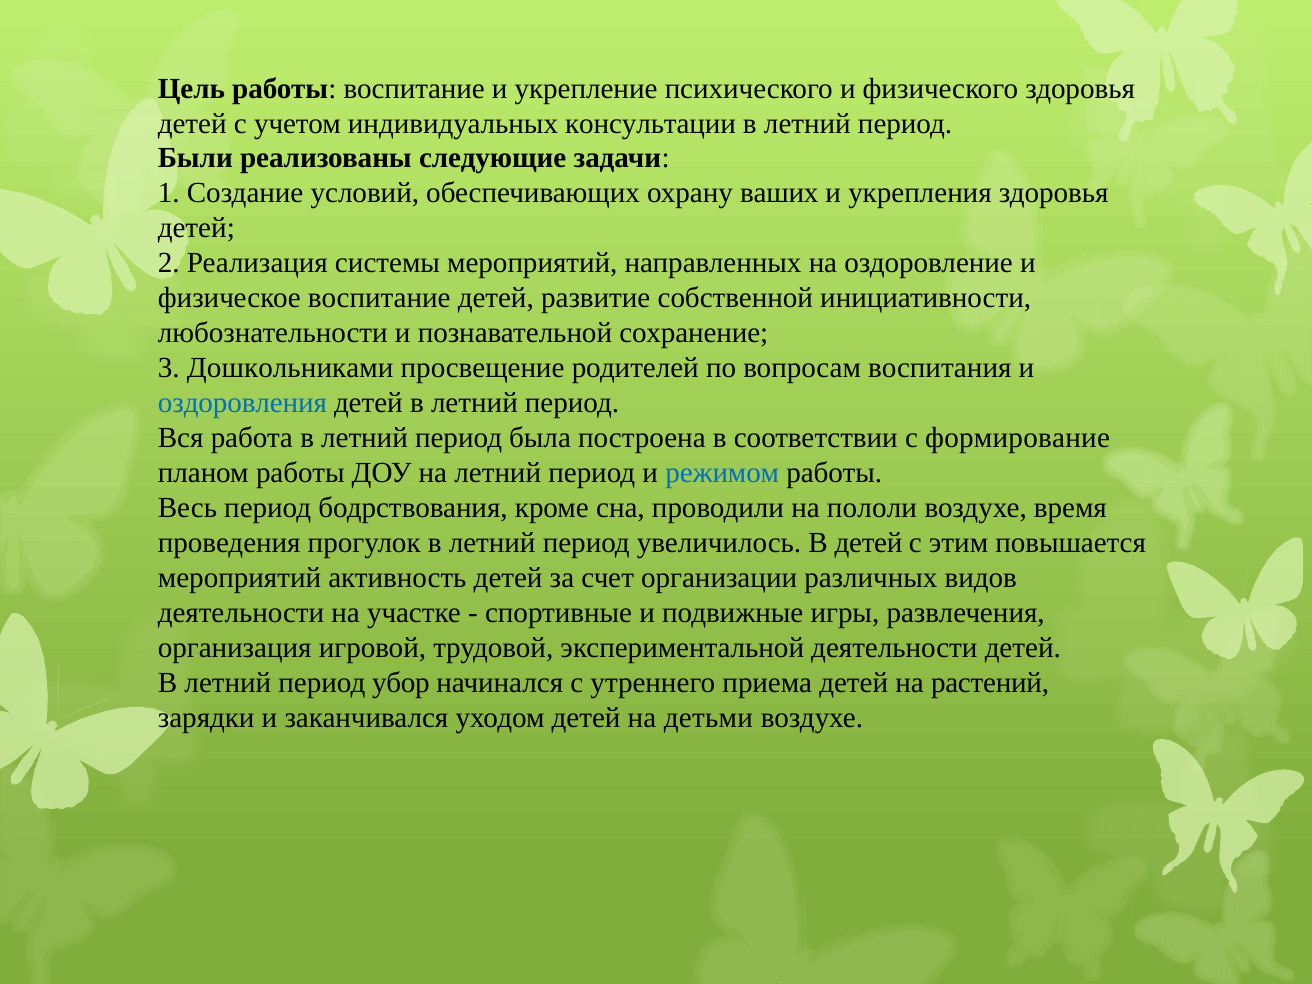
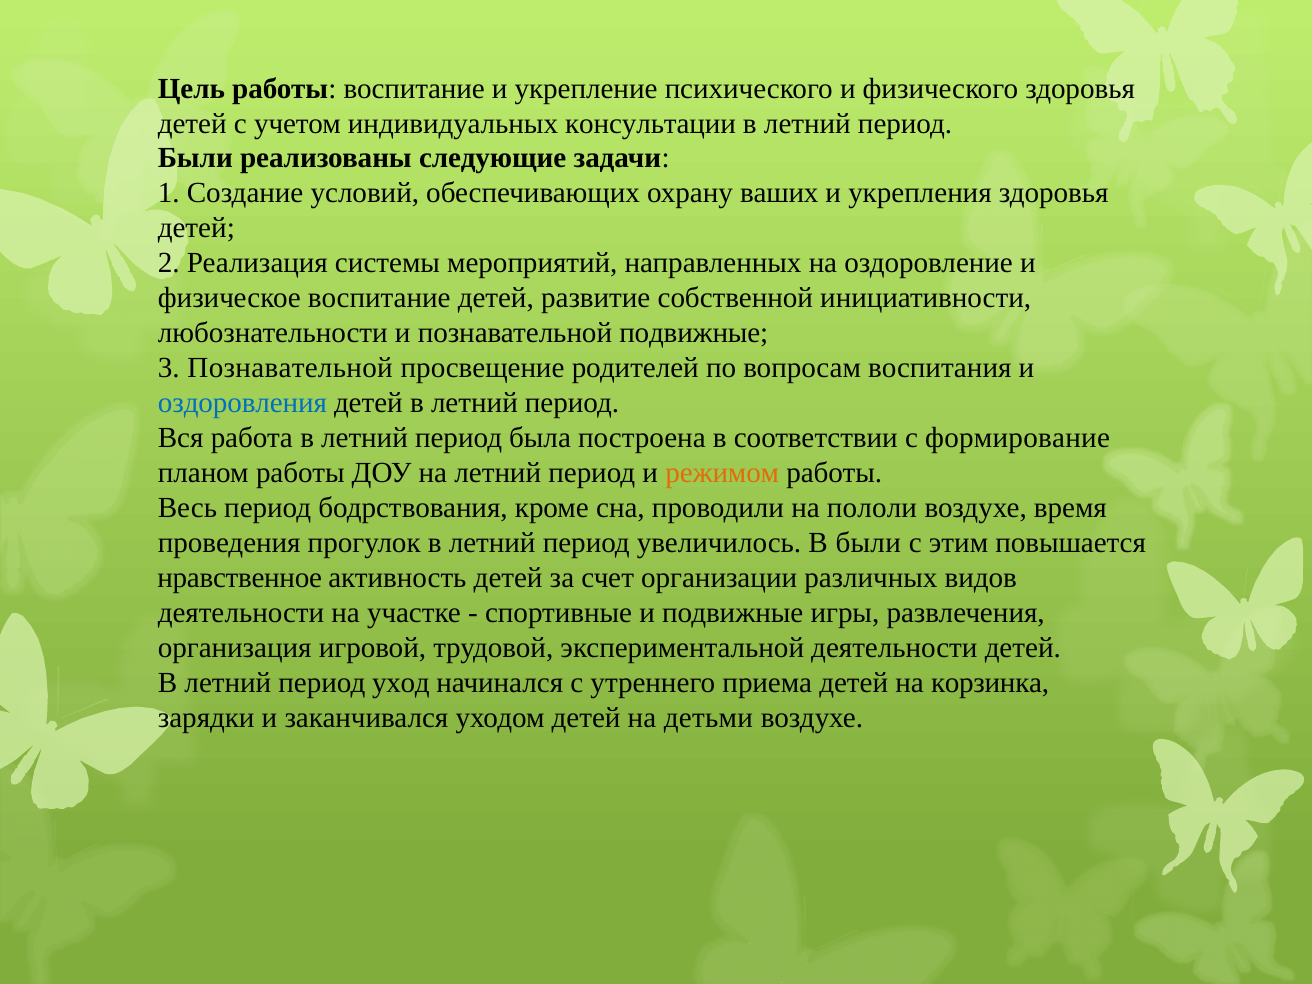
познавательной сохранение: сохранение -> подвижные (694, 333)
3 Дошкольниками: Дошкольниками -> Познавательной (290, 368)
режимом colour: blue -> orange (722, 473)
В детей: детей -> были (868, 543)
мероприятий: мероприятий -> нравственное (240, 578)
убор: убор -> уход (401, 683)
растений: растений -> корзинка (990, 683)
